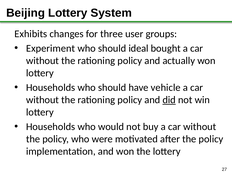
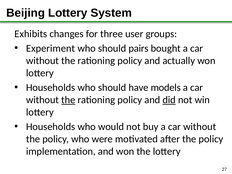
ideal: ideal -> pairs (139, 48)
vehicle: vehicle -> models (166, 87)
the underline: none -> present (68, 100)
